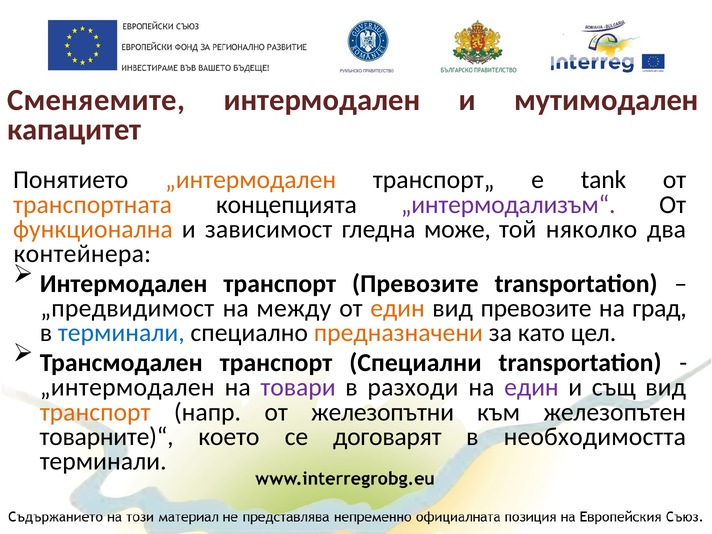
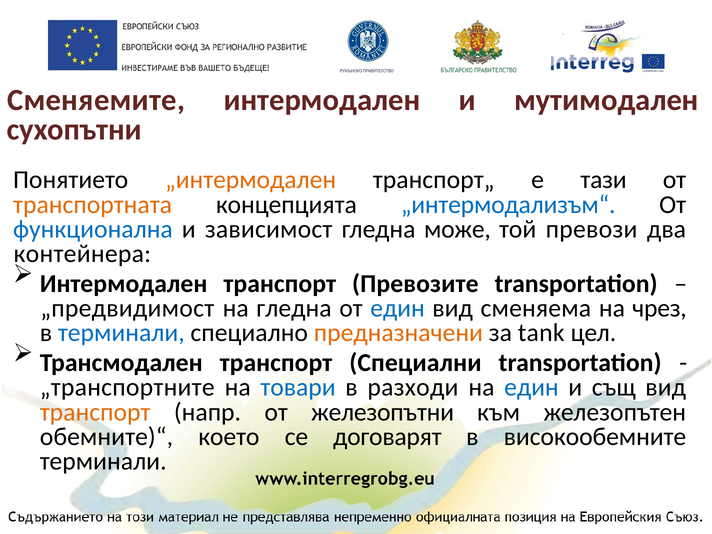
капацитет: капацитет -> сухопътни (74, 129)
tank: tank -> тази (604, 180)
„интермодализъм“ colour: purple -> blue (508, 205)
функционална colour: orange -> blue (93, 229)
няколко: няколко -> превози (592, 229)
на между: между -> гледна (294, 308)
един colour: orange -> blue (398, 308)
вид превозите: превозите -> сменяема (536, 308)
град: град -> чрез (660, 308)
като: като -> tank (541, 333)
„интермодален: „интермодален -> „транспортните (127, 387)
товари colour: purple -> blue (298, 387)
един colour: purple -> blue (531, 387)
товарните)“: товарните)“ -> обемните)“ (106, 437)
необходимостта: необходимостта -> високообемните (595, 437)
